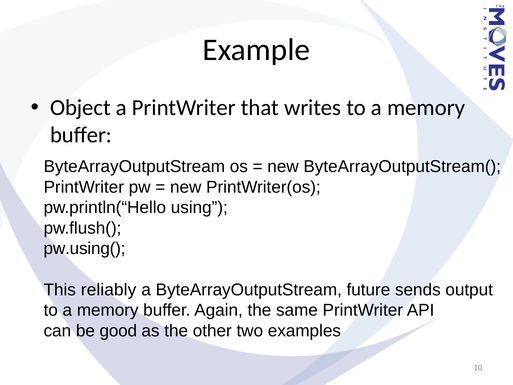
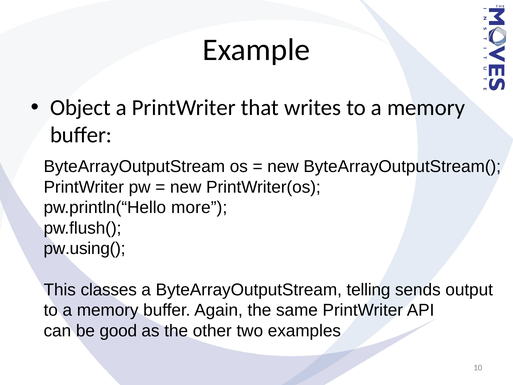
using: using -> more (199, 207)
reliably: reliably -> classes (109, 290)
future: future -> telling (368, 290)
